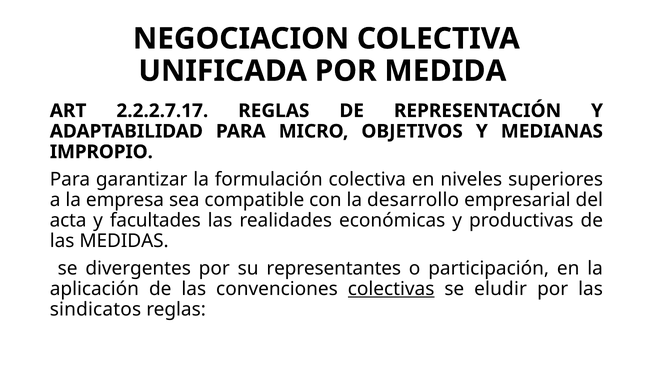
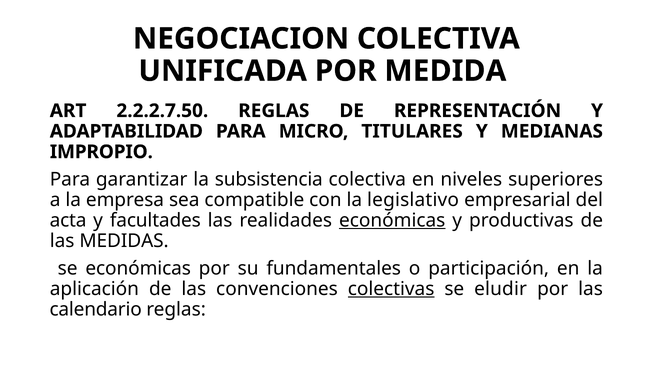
2.2.2.7.17: 2.2.2.7.17 -> 2.2.2.7.50 (162, 111)
OBJETIVOS: OBJETIVOS -> TITULARES (412, 131)
formulación: formulación -> subsistencia (269, 179)
desarrollo: desarrollo -> legislativo (413, 200)
económicas underline: none -> present (392, 221)
se divergentes: divergentes -> económicas (138, 268)
representantes: representantes -> fundamentales (334, 268)
sindicatos: sindicatos -> calendario (96, 310)
